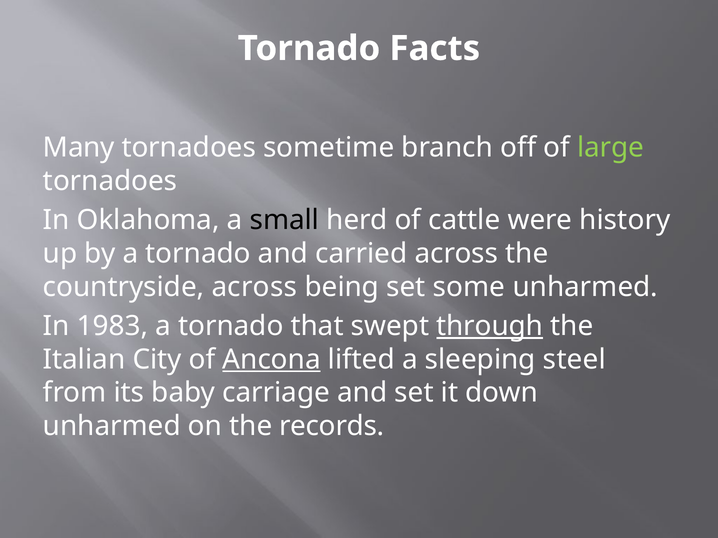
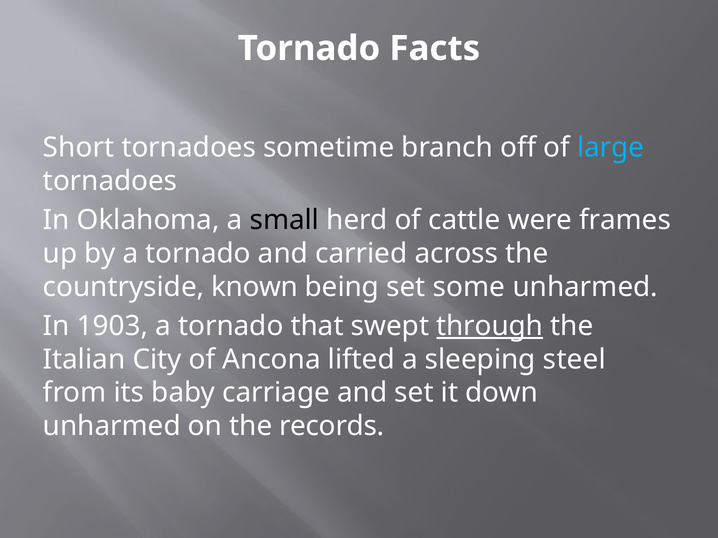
Many: Many -> Short (79, 148)
large colour: light green -> light blue (611, 148)
history: history -> frames (625, 220)
countryside across: across -> known (255, 287)
1983: 1983 -> 1903 (112, 326)
Ancona underline: present -> none (272, 360)
